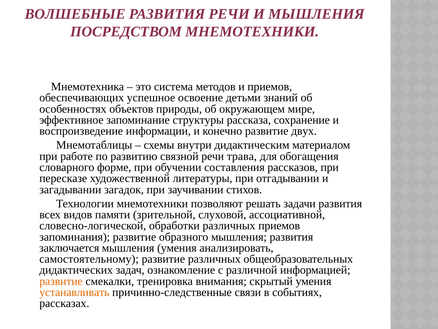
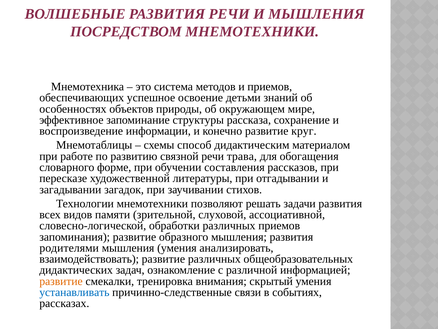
двух: двух -> круг (304, 131)
внутри: внутри -> способ (194, 145)
заключается: заключается -> родителями (69, 248)
самостоятельному: самостоятельному -> взаимодействовать (89, 259)
устанавливать colour: orange -> blue (74, 292)
